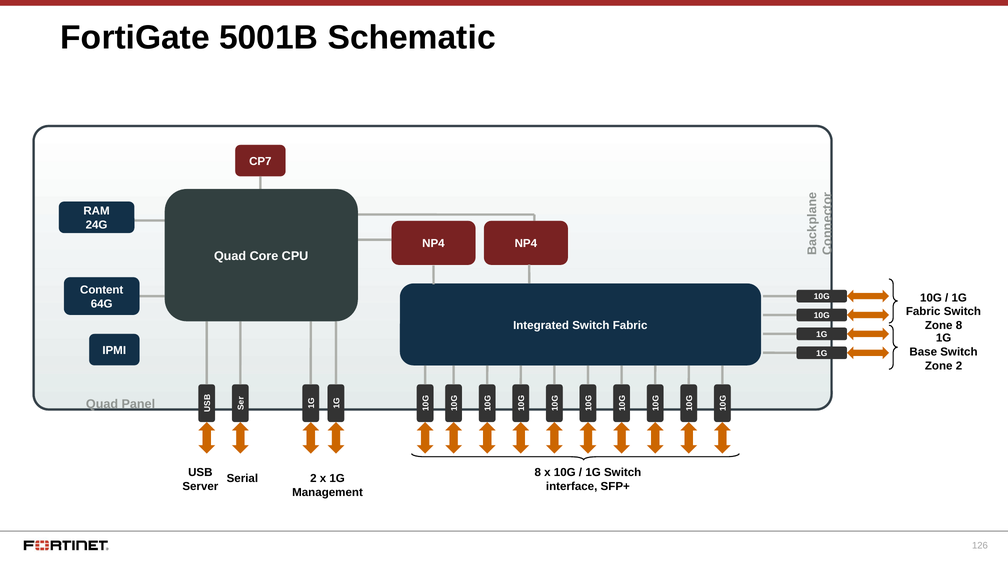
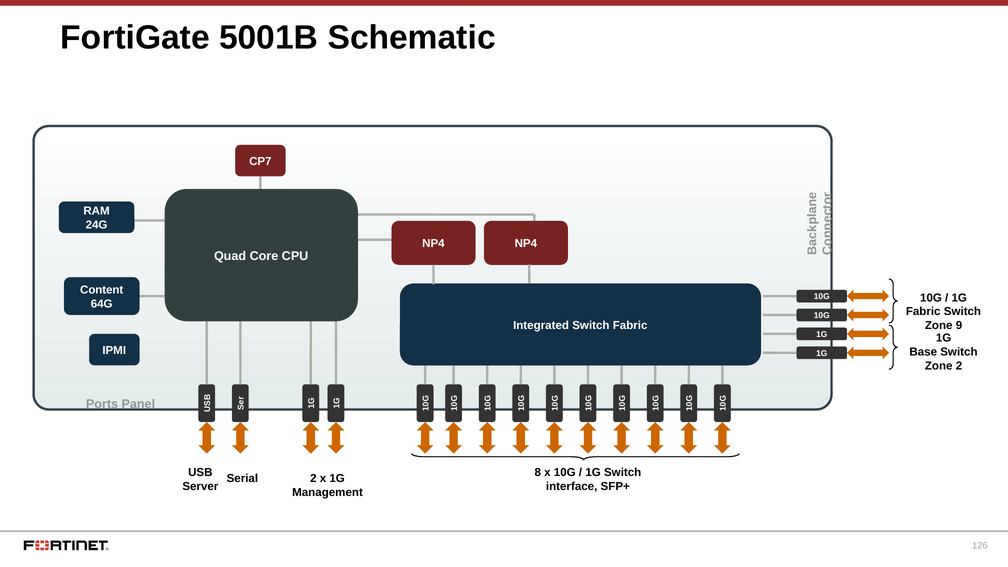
Zone 8: 8 -> 9 (959, 326)
Quad: Quad -> Ports (102, 404)
